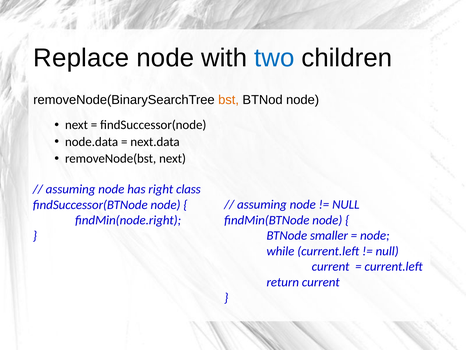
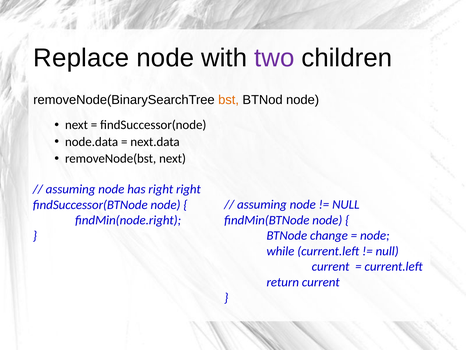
two colour: blue -> purple (274, 58)
right class: class -> right (188, 189)
smaller: smaller -> change (329, 235)
